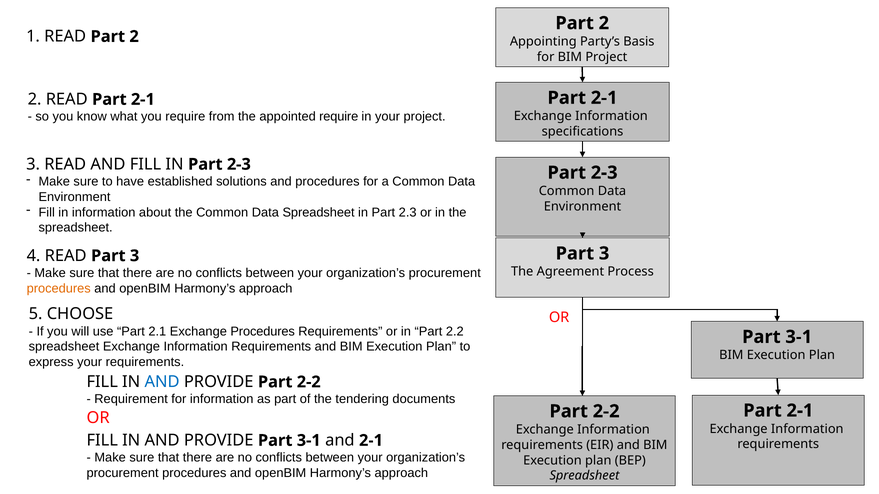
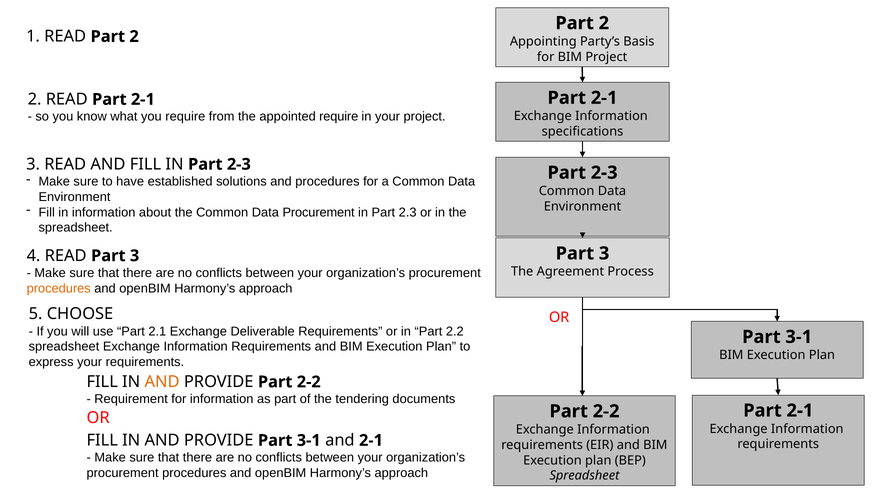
Data Spreadsheet: Spreadsheet -> Procurement (319, 213)
Exchange Procedures: Procedures -> Deliverable (263, 332)
AND colour: blue -> orange (162, 382)
